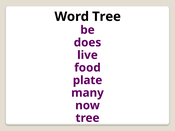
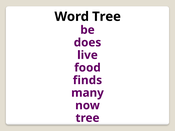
plate: plate -> finds (87, 80)
